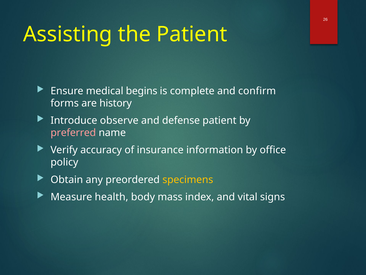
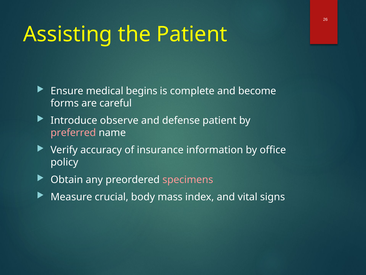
confirm: confirm -> become (257, 91)
history: history -> careful (116, 103)
specimens colour: yellow -> pink (188, 179)
health: health -> crucial (112, 197)
